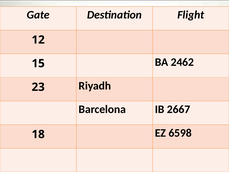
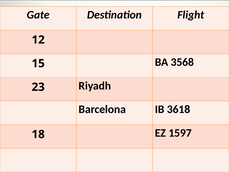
2462: 2462 -> 3568 (182, 62)
2667: 2667 -> 3618 (179, 109)
6598: 6598 -> 1597 (180, 133)
